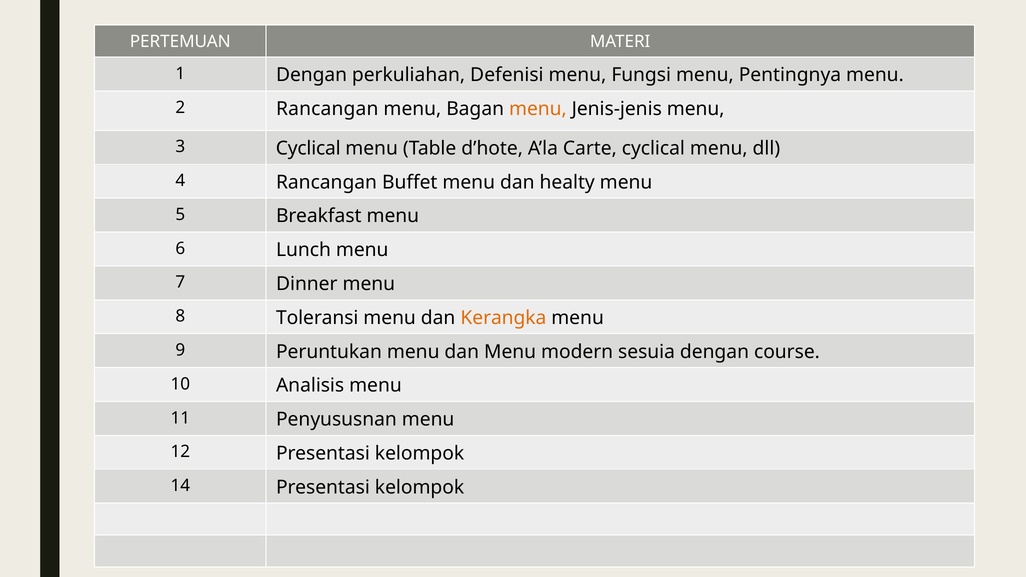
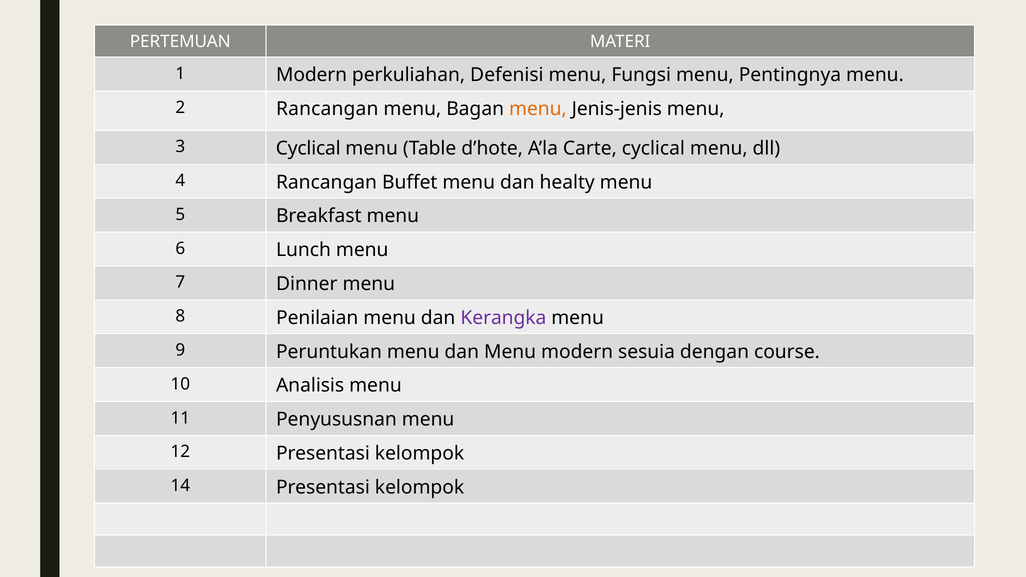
1 Dengan: Dengan -> Modern (312, 75)
Toleransi: Toleransi -> Penilaian (317, 318)
Kerangka colour: orange -> purple (503, 318)
